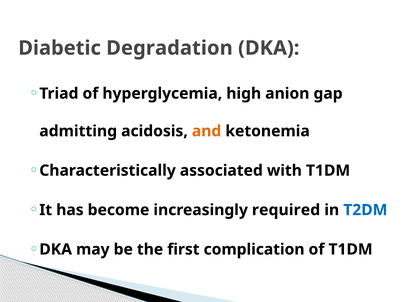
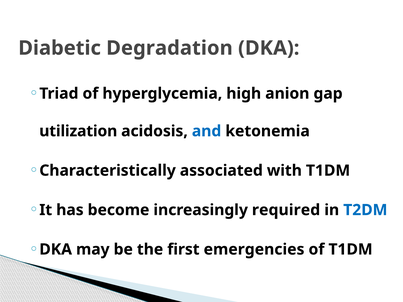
admitting: admitting -> utilization (78, 131)
and colour: orange -> blue (207, 131)
complication: complication -> emergencies (254, 250)
